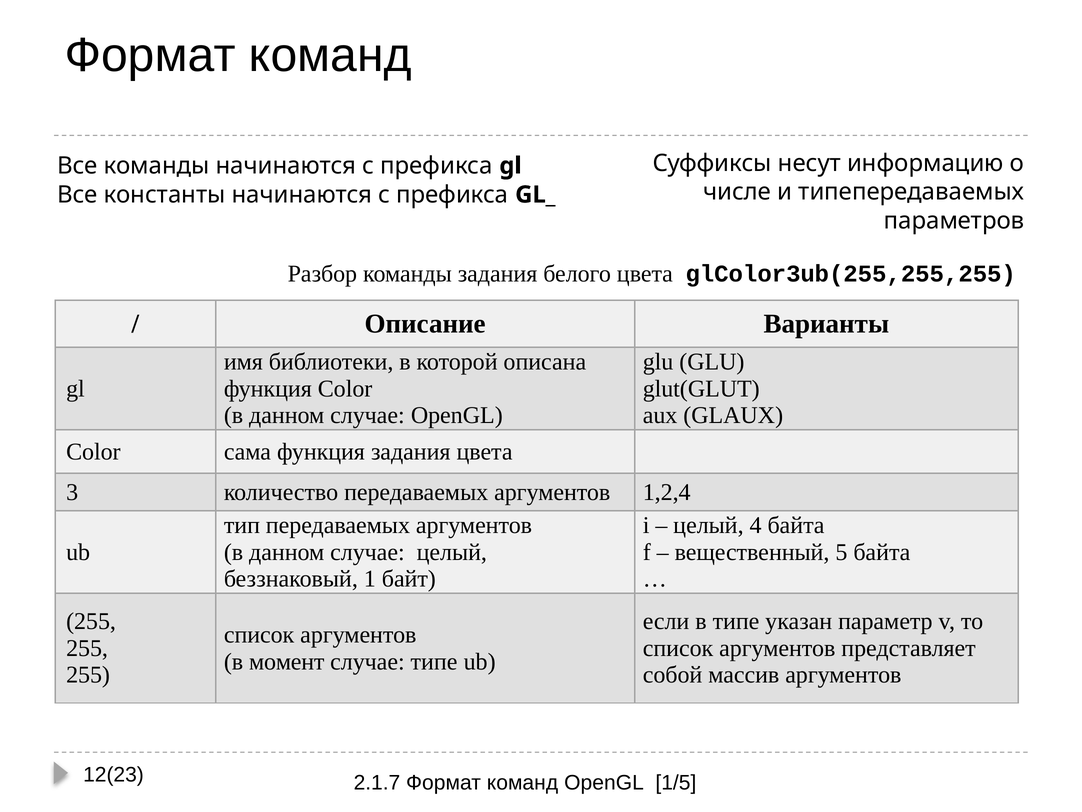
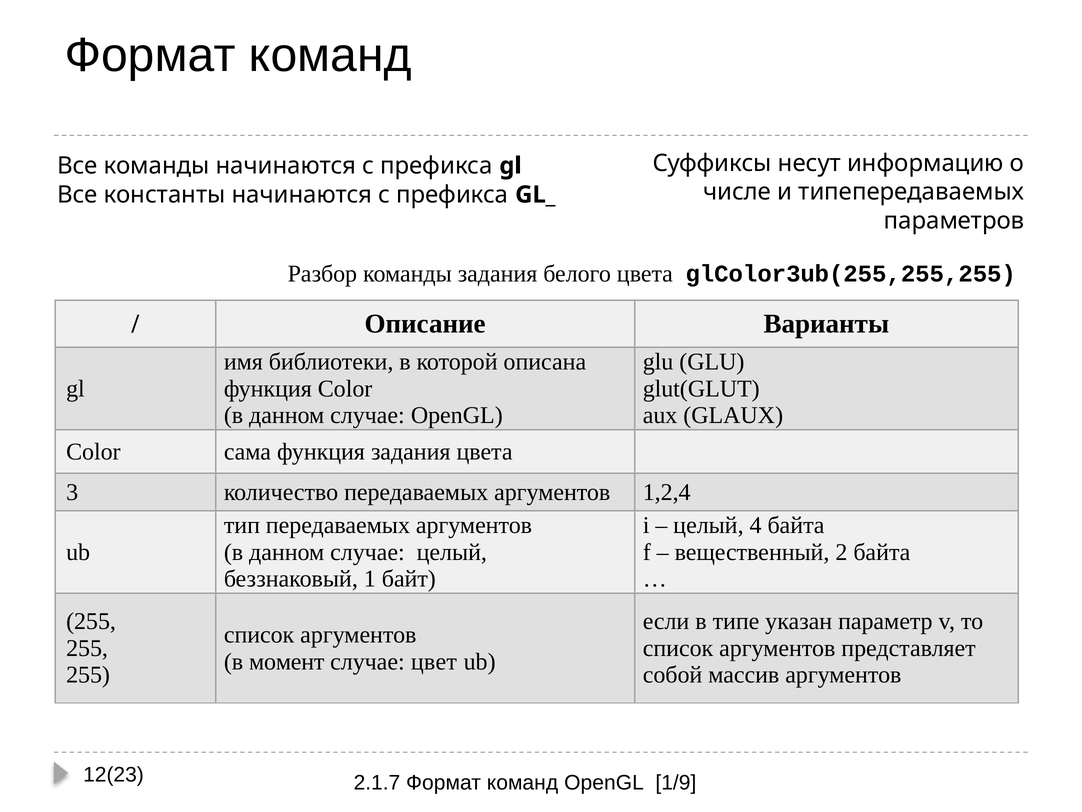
5: 5 -> 2 (841, 552)
случае типе: типе -> цвет (434, 661)
1/5: 1/5 -> 1/9 (676, 782)
